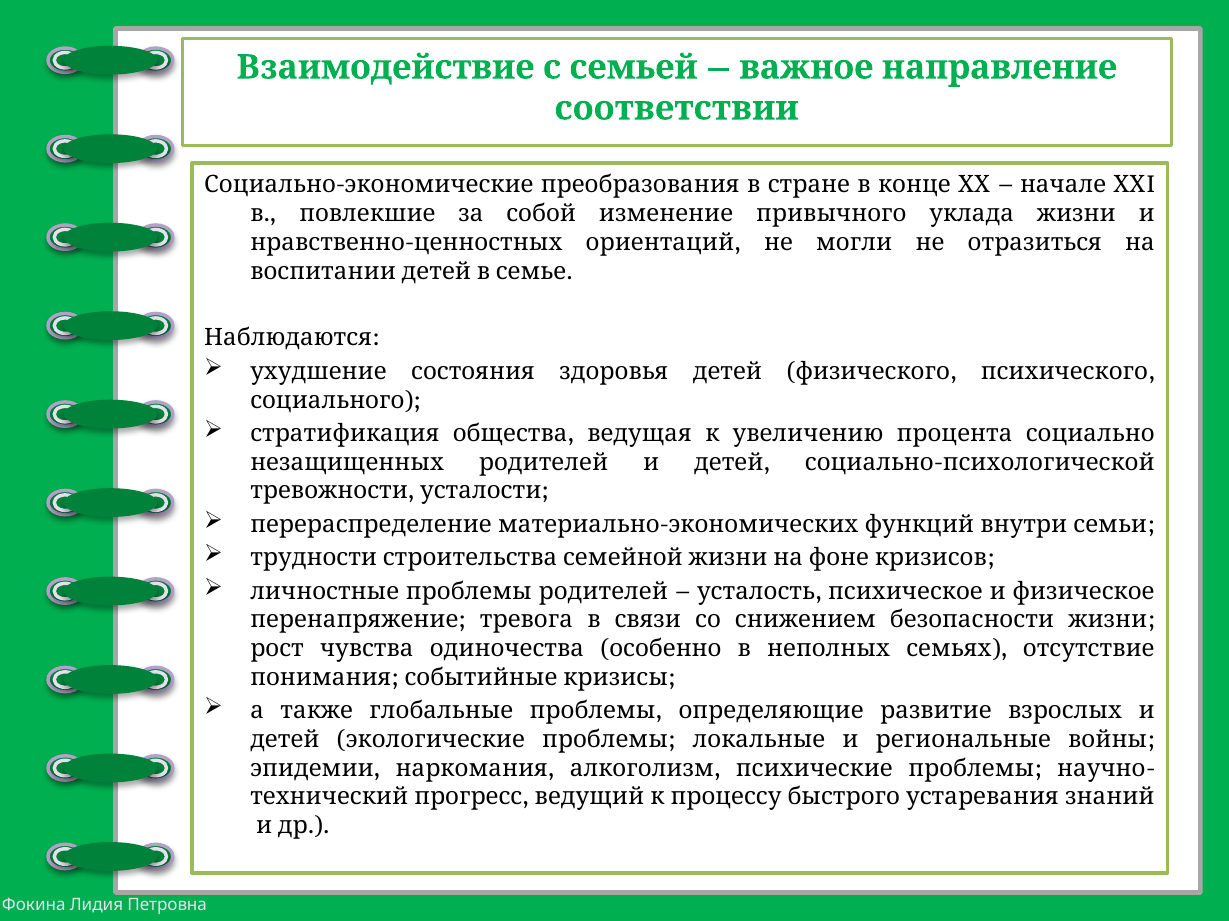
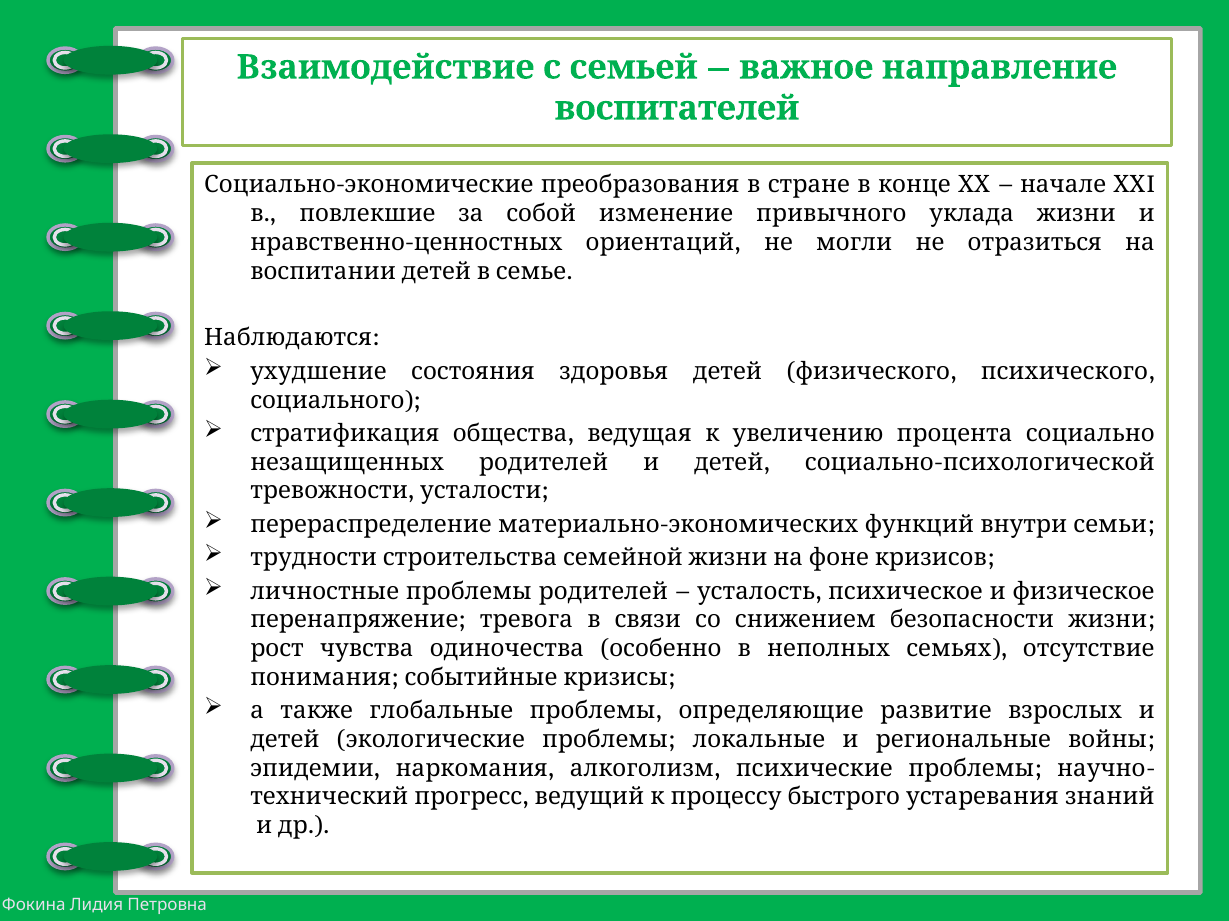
соответствии: соответствии -> воспитателей (677, 108)
